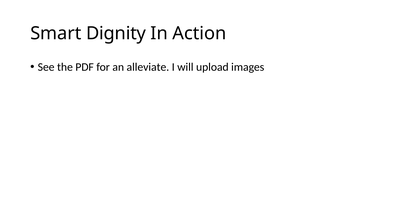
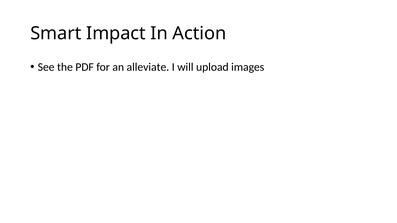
Dignity: Dignity -> Impact (116, 33)
